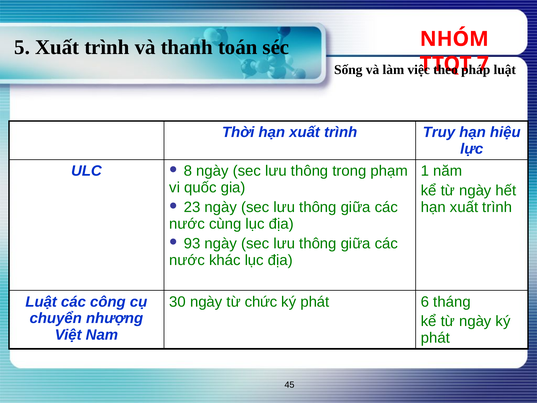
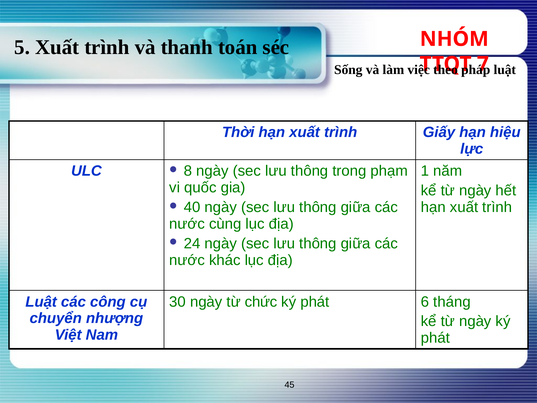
Truy: Truy -> Giấy (439, 132)
23: 23 -> 40 (192, 207)
93: 93 -> 24 (192, 243)
